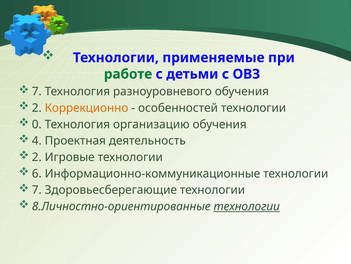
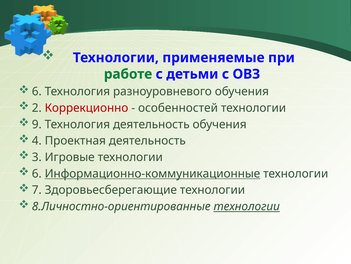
7: 7 -> 6 (37, 91)
Коррекционно colour: orange -> red (87, 108)
0: 0 -> 9 (37, 124)
Технология организацию: организацию -> деятельность (151, 124)
2: 2 -> 3 (37, 157)
Информационно-коммуникационные underline: none -> present (152, 173)
